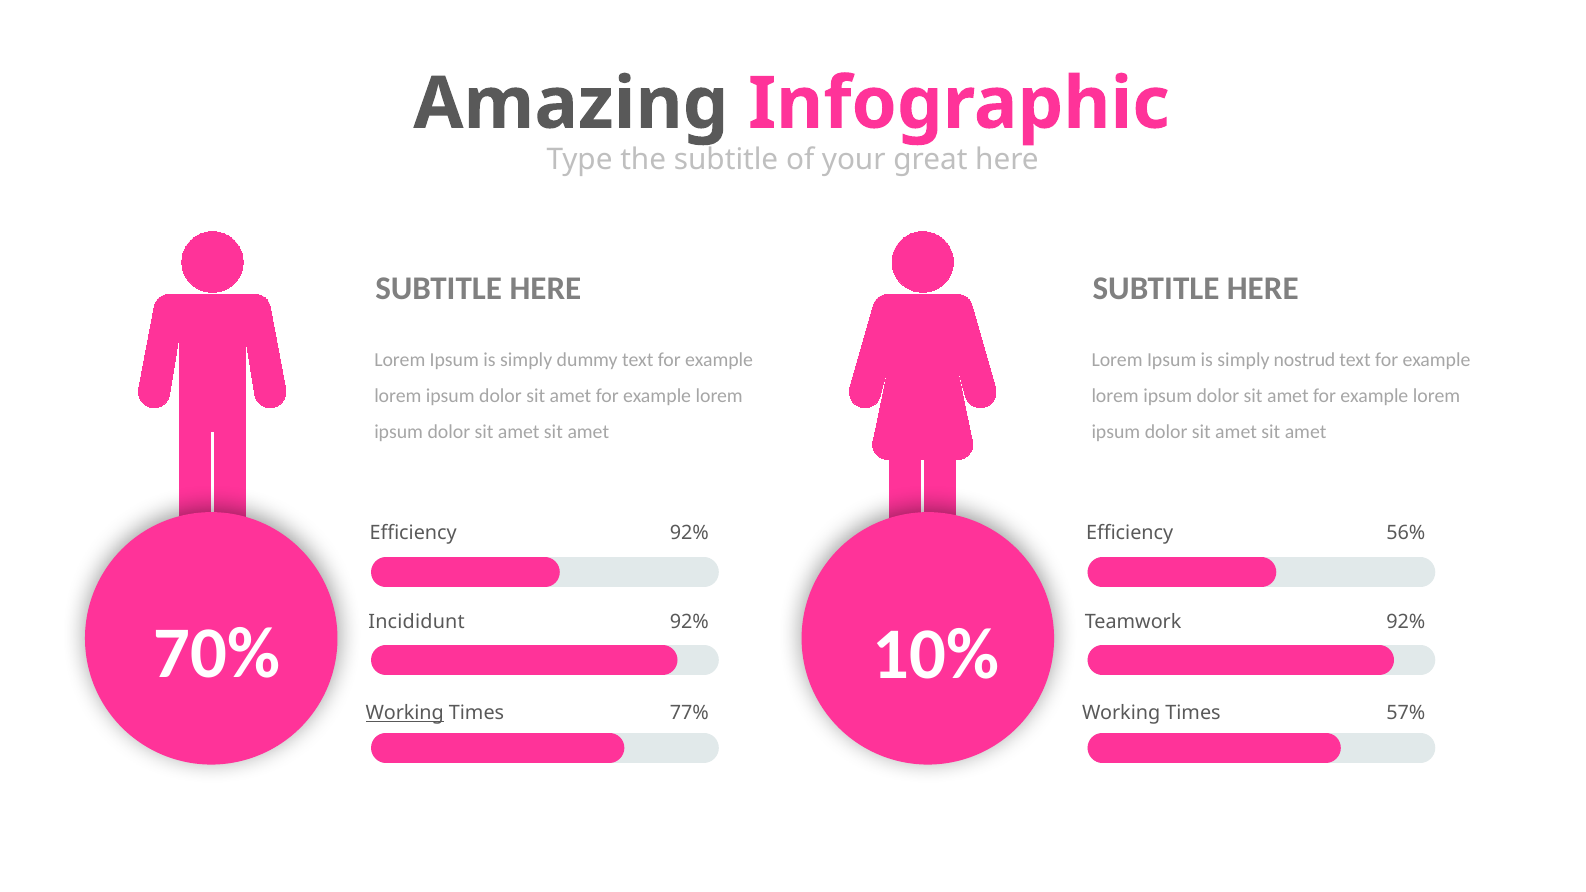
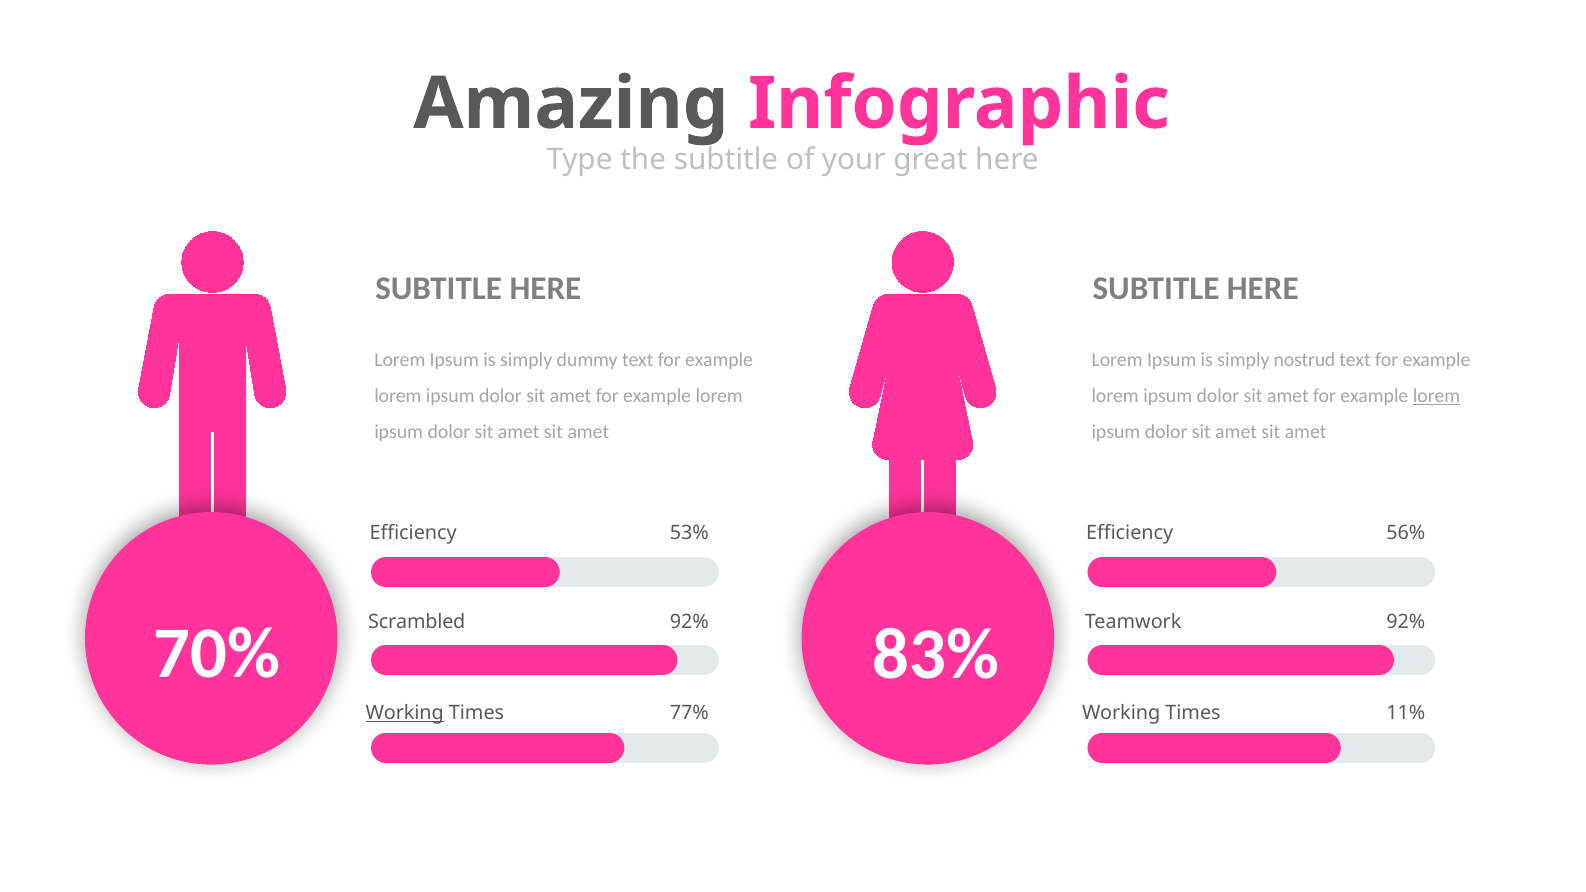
lorem underline: none -> present (1437, 396)
Efficiency 92%: 92% -> 53% (689, 533)
Incididunt: Incididunt -> Scrambled (417, 622)
10%: 10% -> 83% (936, 655)
57%: 57% -> 11% (1406, 713)
